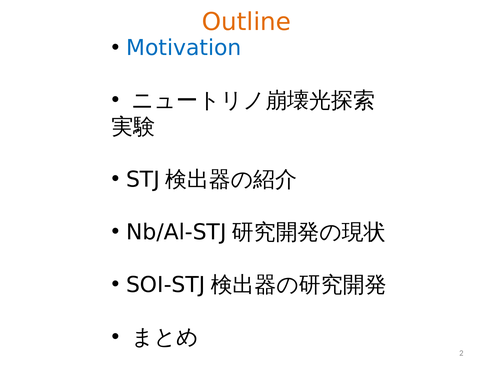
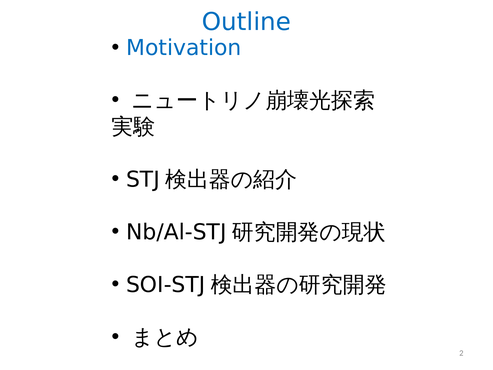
Outline colour: orange -> blue (246, 22)
